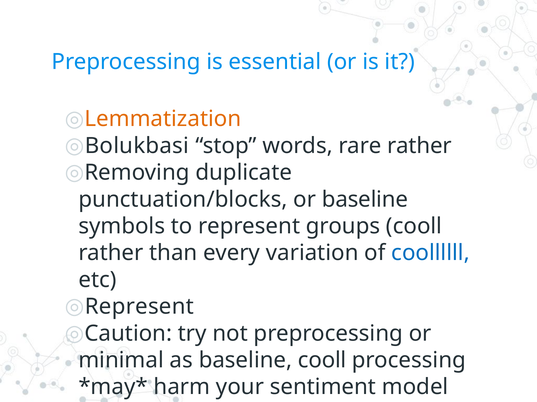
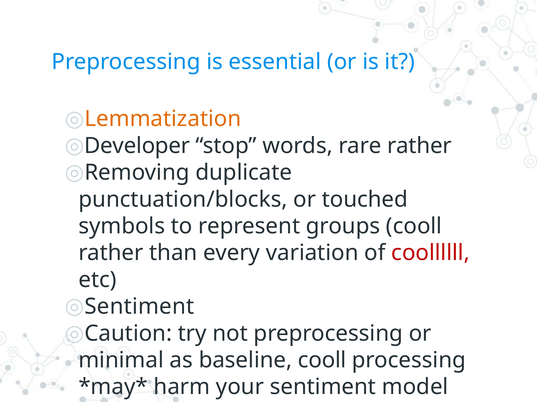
Bolukbasi: Bolukbasi -> Developer (137, 146)
or baseline: baseline -> touched (365, 200)
coollllll colour: blue -> red (431, 253)
Represent: Represent -> Sentiment (139, 307)
